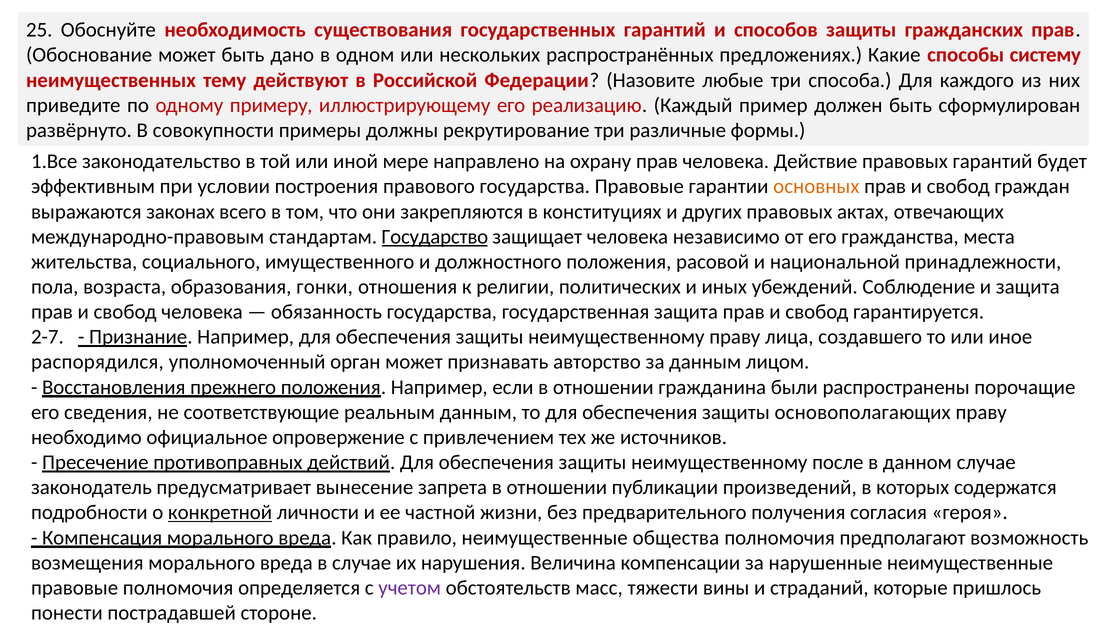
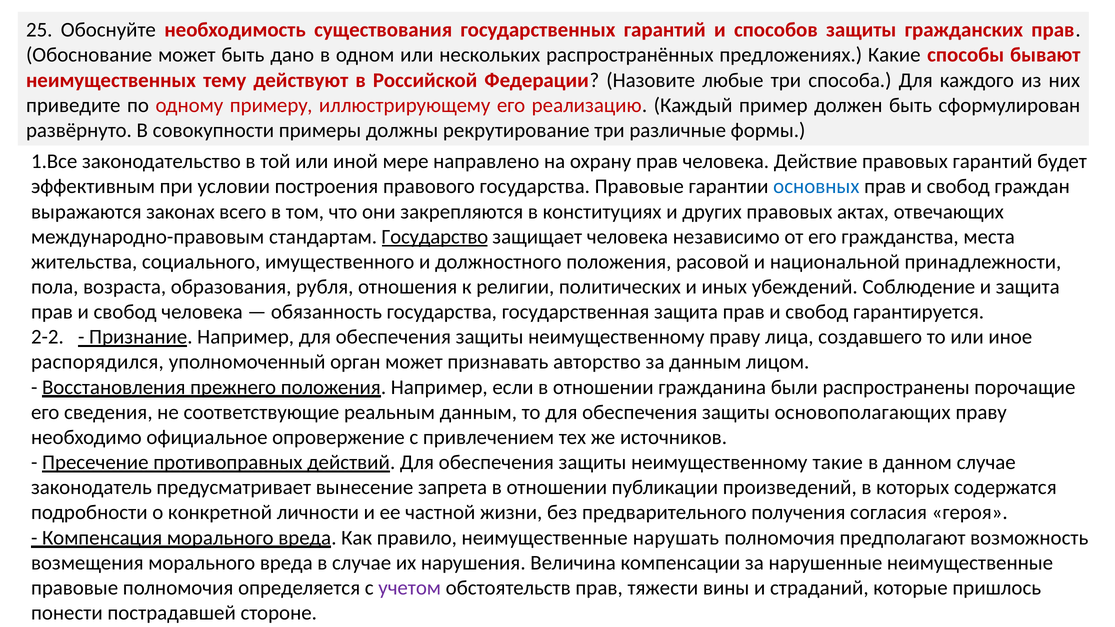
систему: систему -> бывают (1045, 55)
основных colour: orange -> blue (816, 187)
гонки: гонки -> рубля (325, 287)
2-7: 2-7 -> 2-2 (47, 337)
после: после -> такие (838, 463)
конкретной underline: present -> none (220, 513)
общества: общества -> нарушать (676, 538)
обстоятельств масс: масс -> прав (599, 588)
